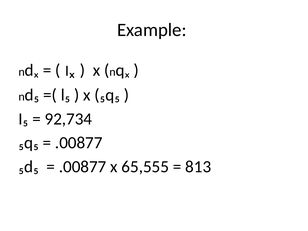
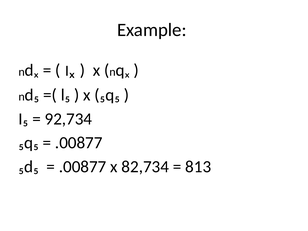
65,555: 65,555 -> 82,734 (145, 167)
